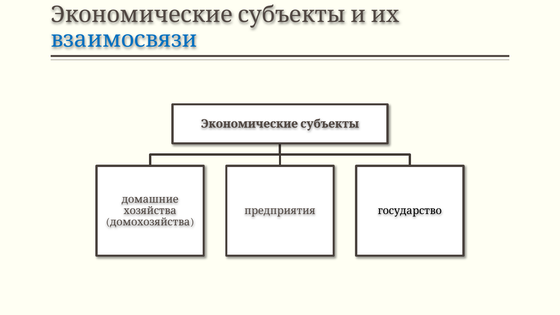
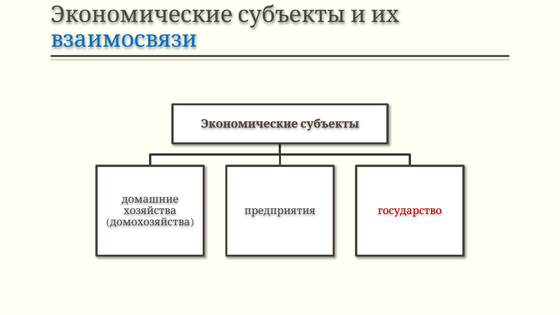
государство colour: black -> red (410, 211)
